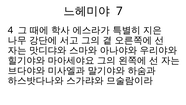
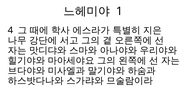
7: 7 -> 1 (119, 11)
